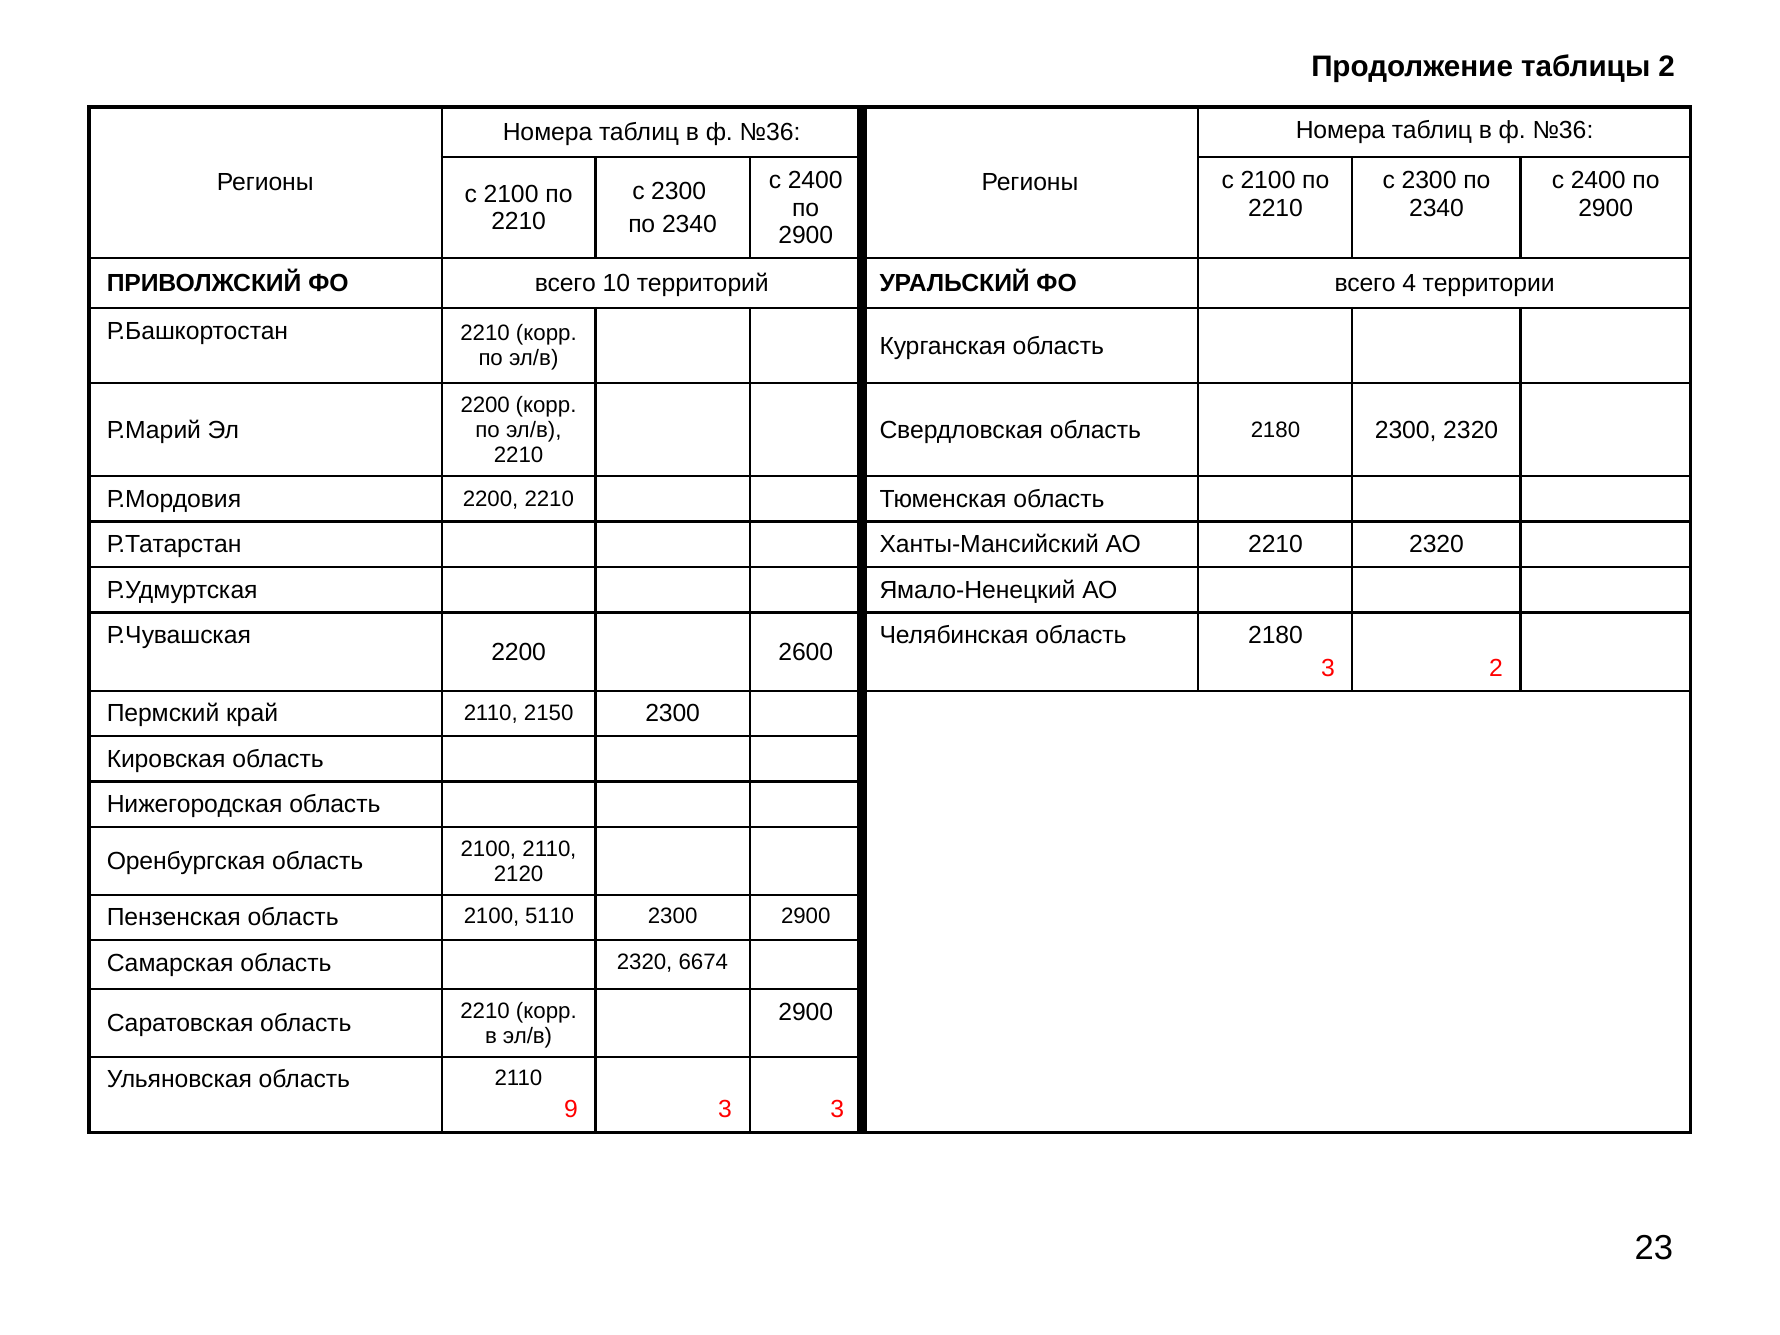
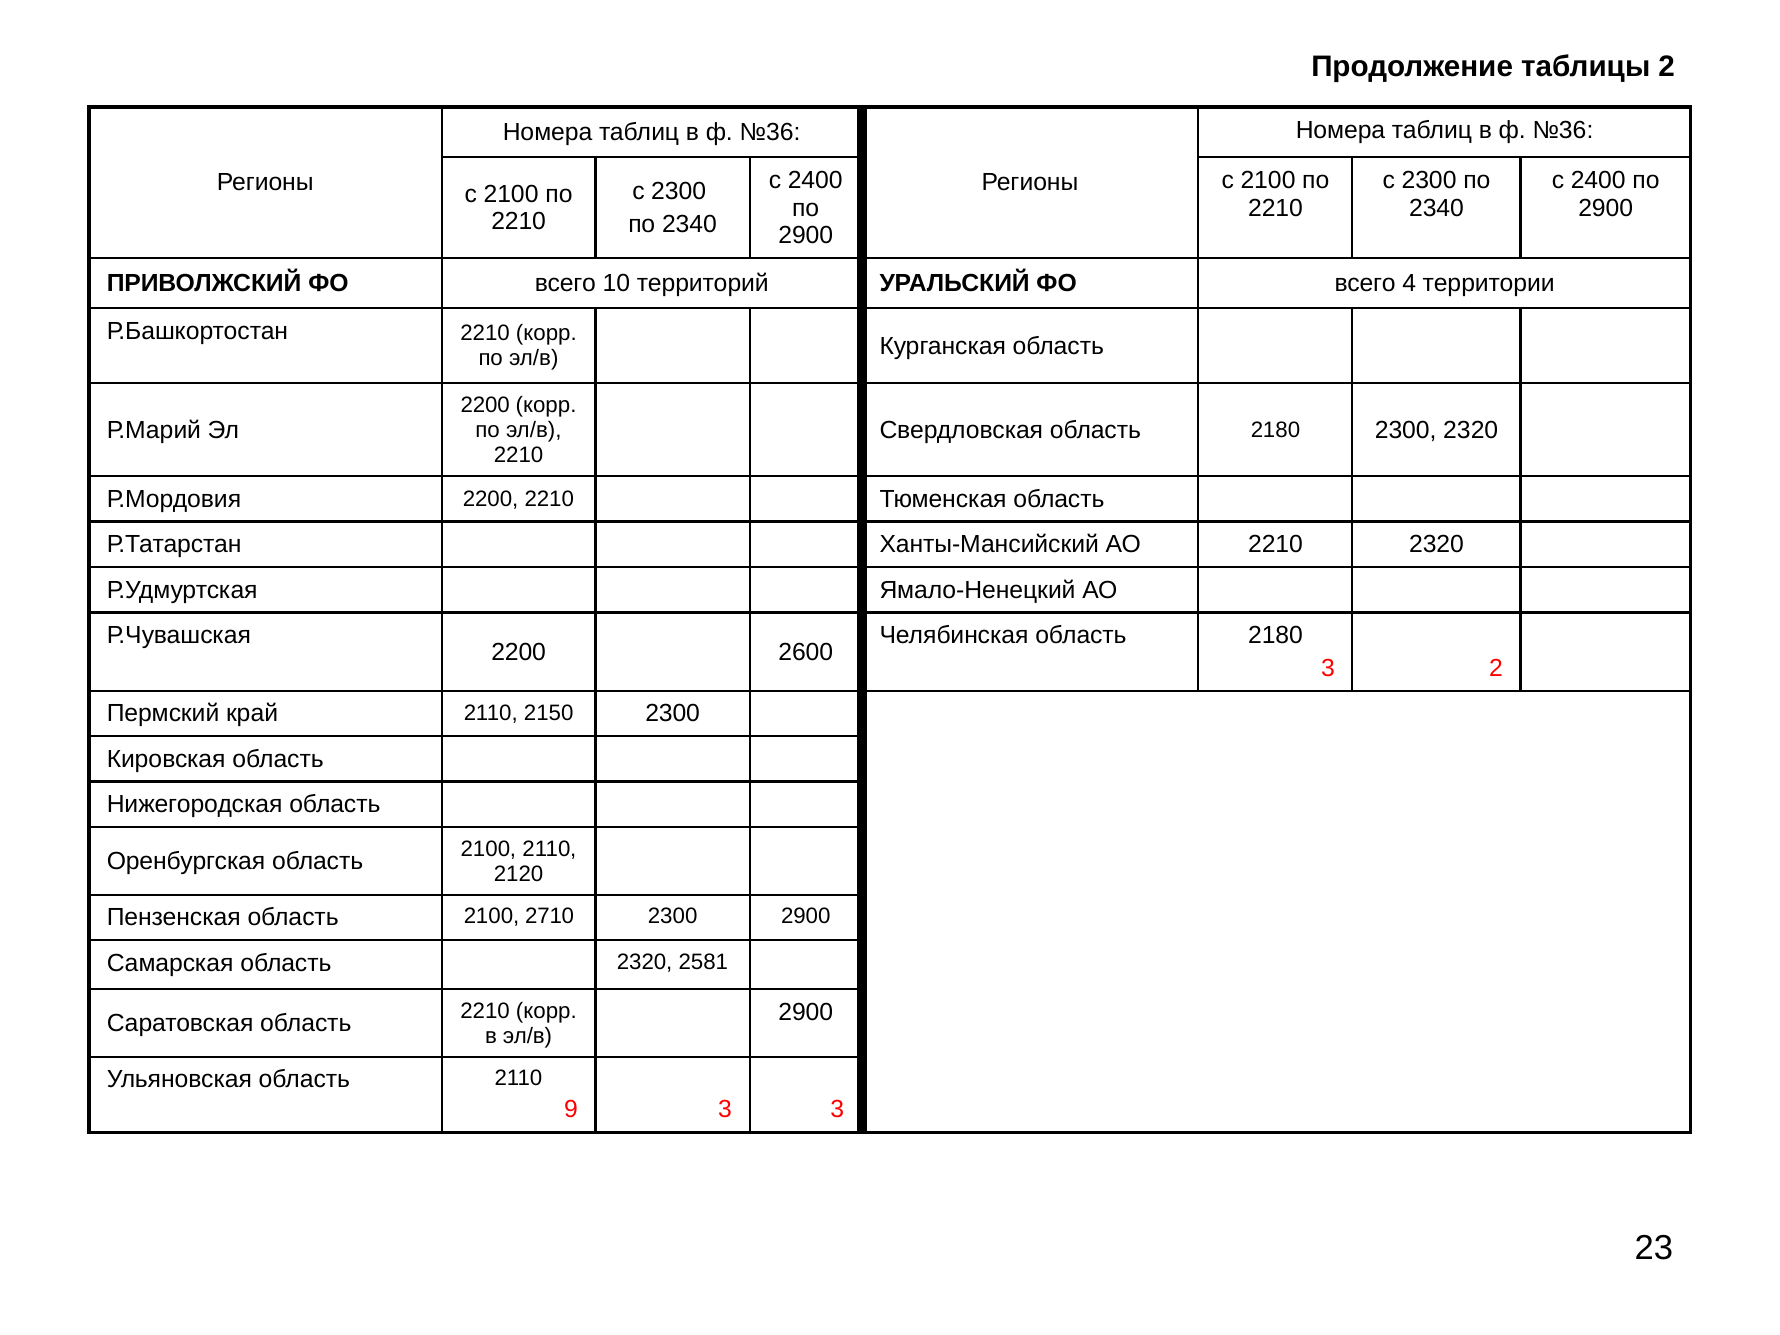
5110: 5110 -> 2710 (550, 916)
6674: 6674 -> 2581 (703, 962)
